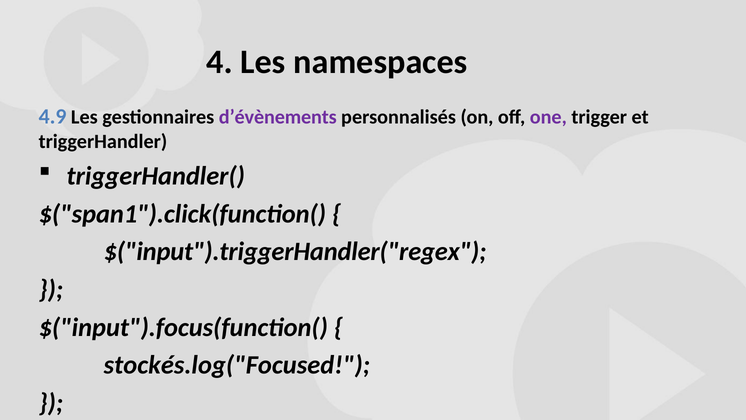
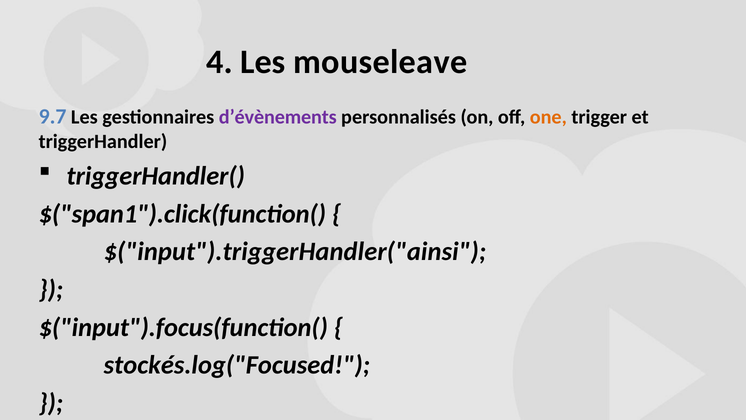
namespaces: namespaces -> mouseleave (380, 62)
4.9: 4.9 -> 9.7 (53, 117)
one colour: purple -> orange (548, 117)
$("input").triggerHandler("regex: $("input").triggerHandler("regex -> $("input").triggerHandler("ainsi (295, 252)
